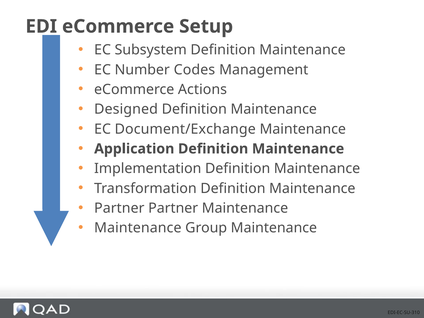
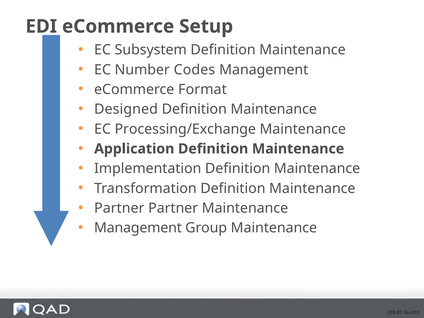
Actions: Actions -> Format (202, 89)
Document/Exchange: Document/Exchange -> Processing/Exchange (185, 129)
Maintenance: Maintenance -> Management (138, 228)
